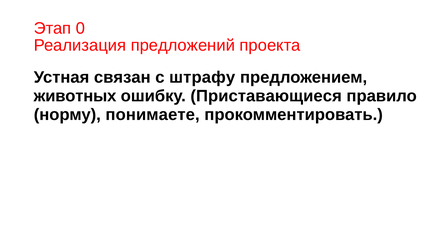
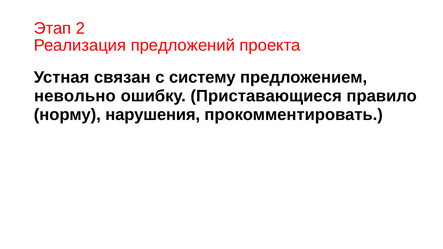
0: 0 -> 2 (81, 29)
штрафу: штрафу -> систему (202, 78)
животных: животных -> невольно (75, 96)
понимаете: понимаете -> нарушения (153, 115)
